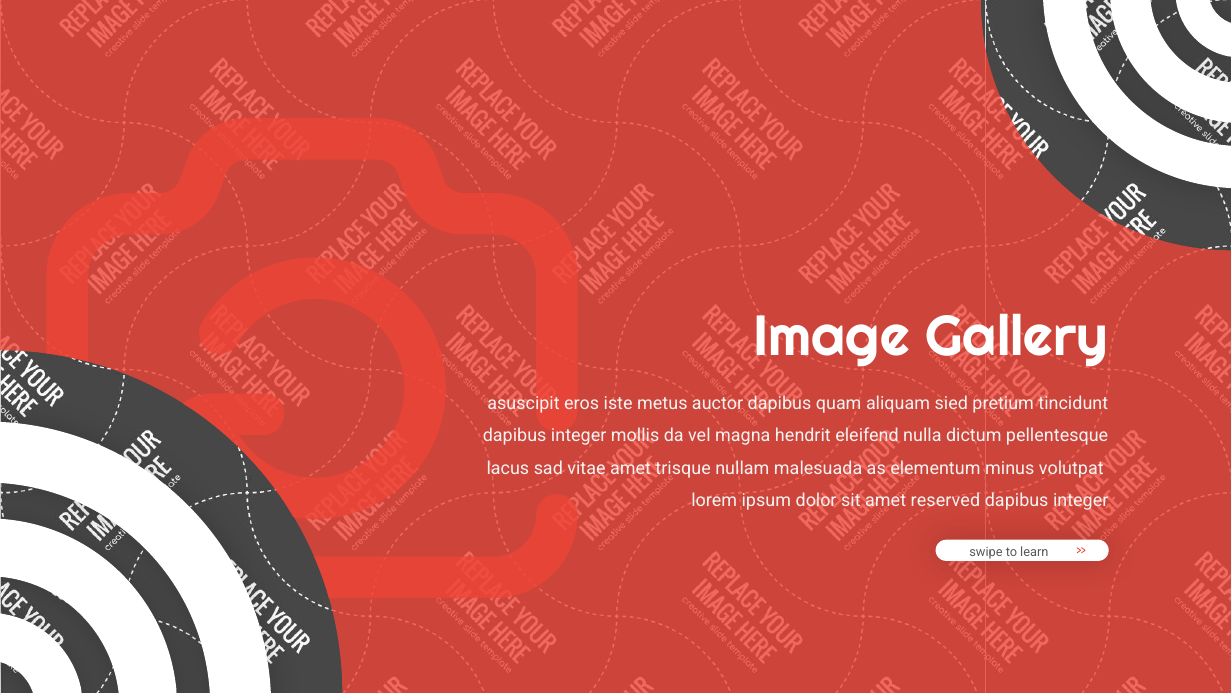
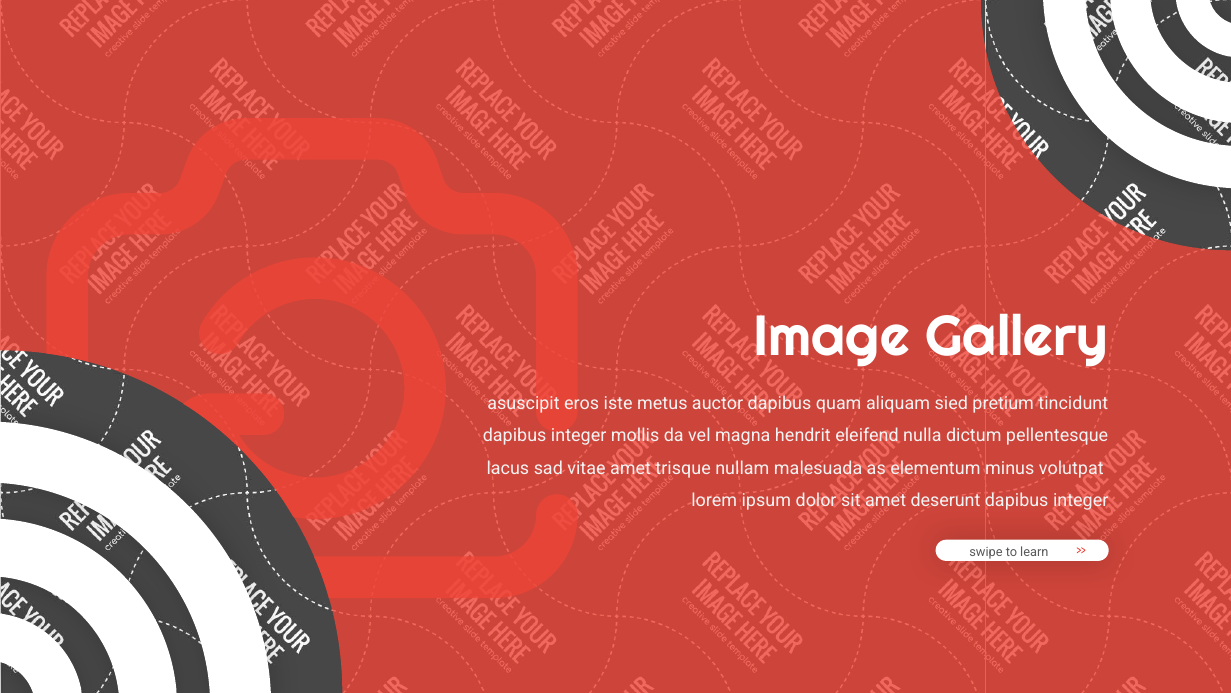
reserved: reserved -> deserunt (946, 500)
